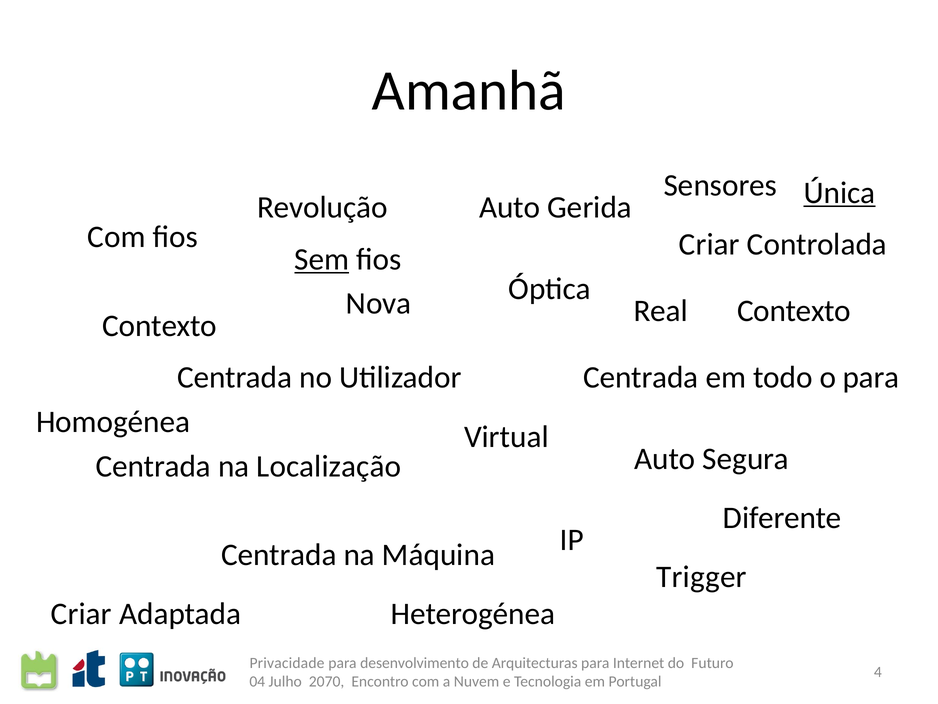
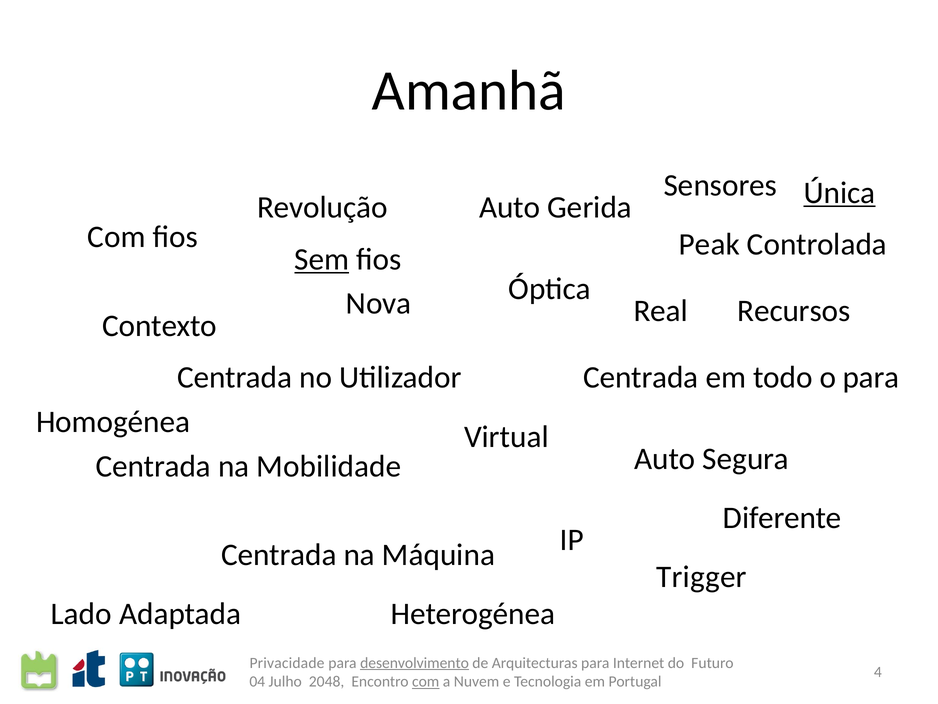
Criar: Criar -> Peak (709, 244)
Contexto: Contexto -> Recursos (794, 311)
Localização: Localização -> Mobilidade (329, 466)
Criar: Criar -> Lado (81, 614)
desenvolvimento underline: none -> present (415, 662)
2070: 2070 -> 2048 (327, 681)
com underline: none -> present (426, 681)
